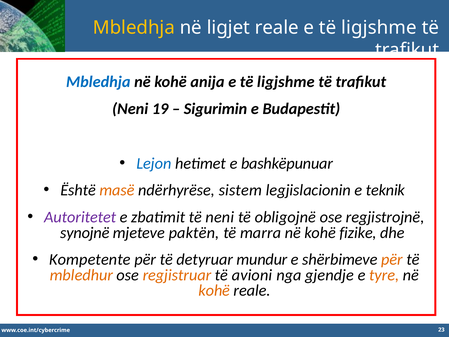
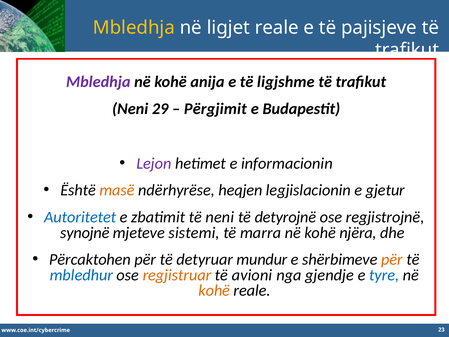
reale e të ligjshme: ligjshme -> pajisjeve (379, 28)
Mbledhja colour: blue -> purple (98, 82)
19: 19 -> 29 (160, 109)
Sigurimin: Sigurimin -> Përgjimit (215, 109)
Lejon colour: blue -> purple (154, 163)
bashkëpunuar: bashkëpunuar -> informacionin (287, 163)
sistem: sistem -> heqjen (241, 190)
teknik: teknik -> gjetur (385, 190)
Autoritetet colour: purple -> blue (80, 217)
obligojnë: obligojnë -> detyrojnë (285, 217)
paktën: paktën -> sistemi (194, 232)
fizike: fizike -> njëra (358, 232)
Kompetente: Kompetente -> Përcaktohen (90, 259)
mbledhur colour: orange -> blue (81, 275)
tyre colour: orange -> blue (384, 275)
